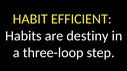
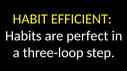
destiny: destiny -> perfect (87, 36)
